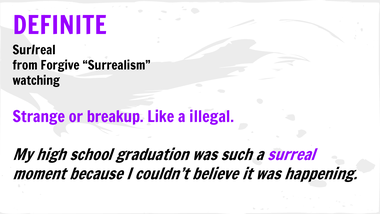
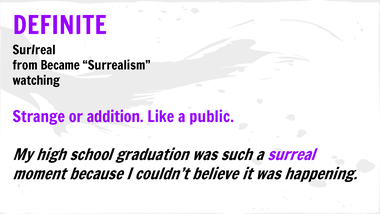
Forgive: Forgive -> Became (60, 65)
breakup: breakup -> addition (115, 117)
illegal: illegal -> public (212, 117)
